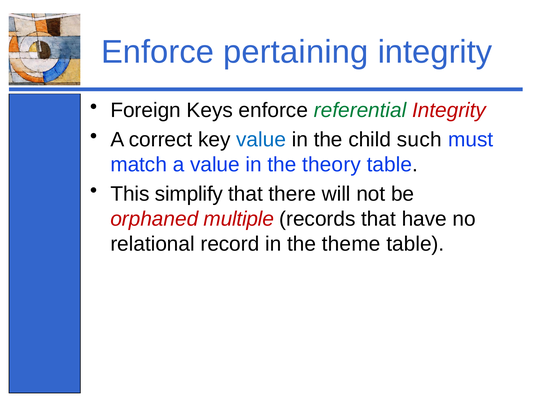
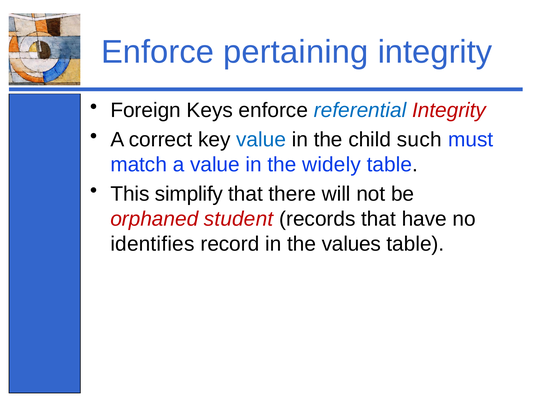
referential colour: green -> blue (360, 110)
theory: theory -> widely (332, 165)
multiple: multiple -> student (239, 219)
relational: relational -> identifies (152, 244)
theme: theme -> values (351, 244)
